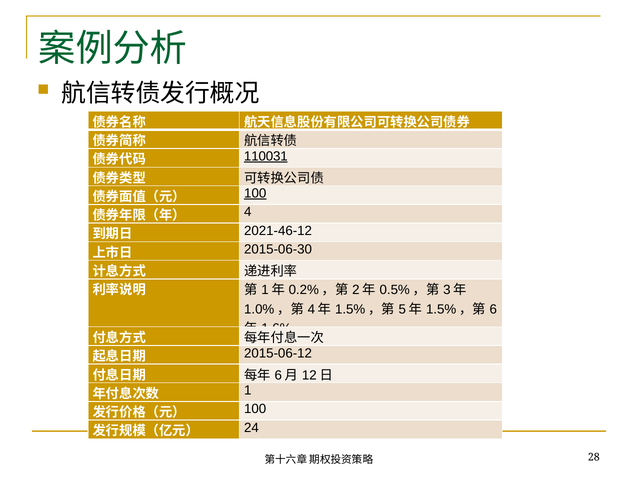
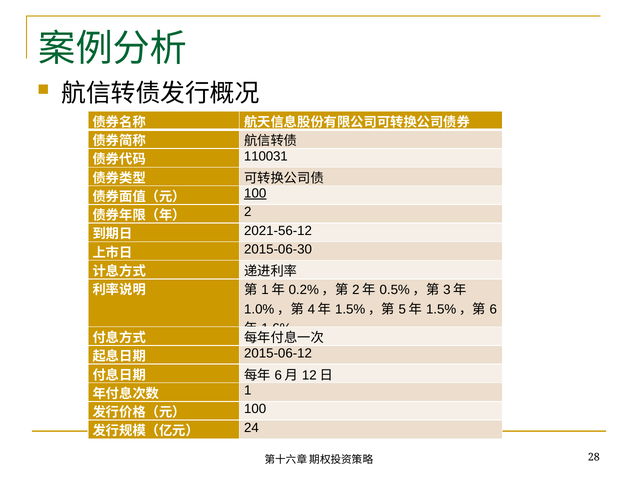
110031 underline: present -> none (266, 156)
4: 4 -> 2 (248, 212)
2021-46-12: 2021-46-12 -> 2021-56-12 (278, 230)
